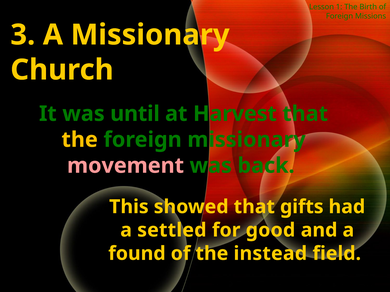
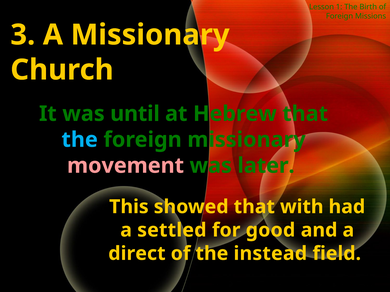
Harvest: Harvest -> Hebrew (235, 114)
the colour: yellow -> light blue (80, 140)
back: back -> later (266, 166)
gifts: gifts -> with (302, 207)
found: found -> direct (137, 254)
